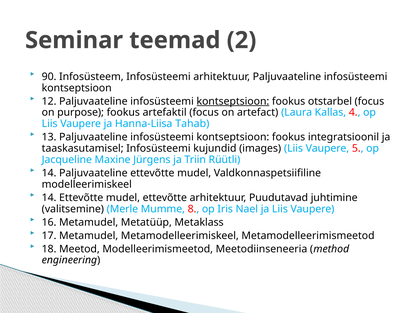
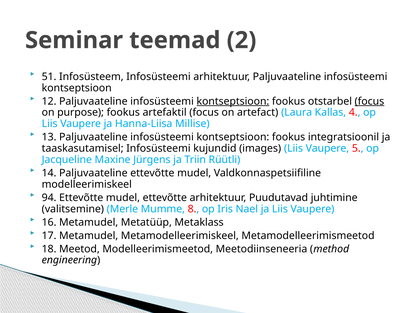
90: 90 -> 51 (49, 77)
focus underline: none -> present (369, 101)
Tahab: Tahab -> Millise (192, 124)
14: 14 -> 94 (49, 198)
